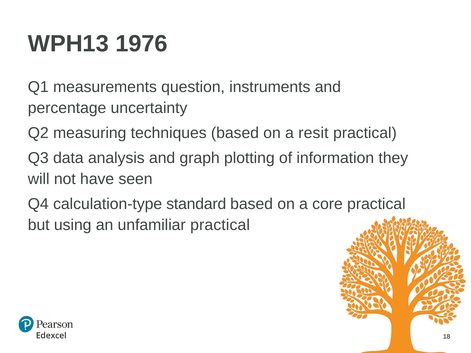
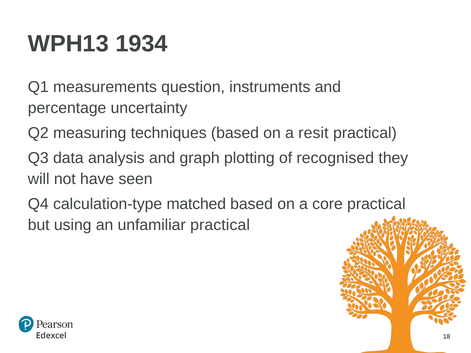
1976: 1976 -> 1934 (142, 44)
information: information -> recognised (335, 158)
standard: standard -> matched (196, 204)
